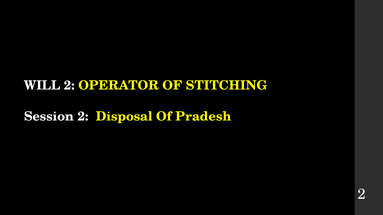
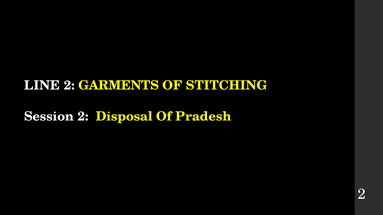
WILL: WILL -> LINE (42, 86)
OPERATOR: OPERATOR -> GARMENTS (119, 86)
